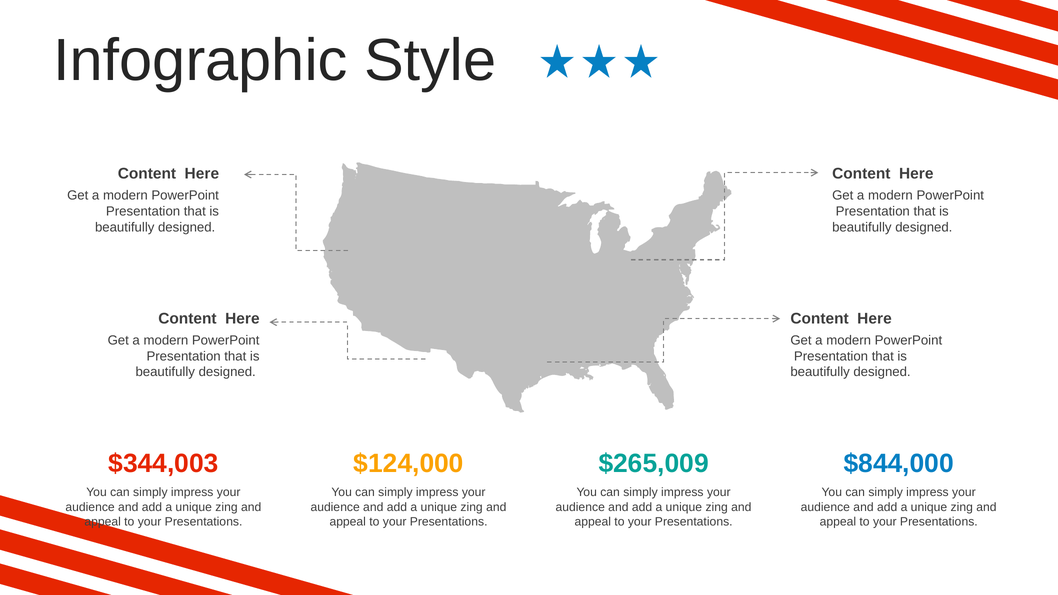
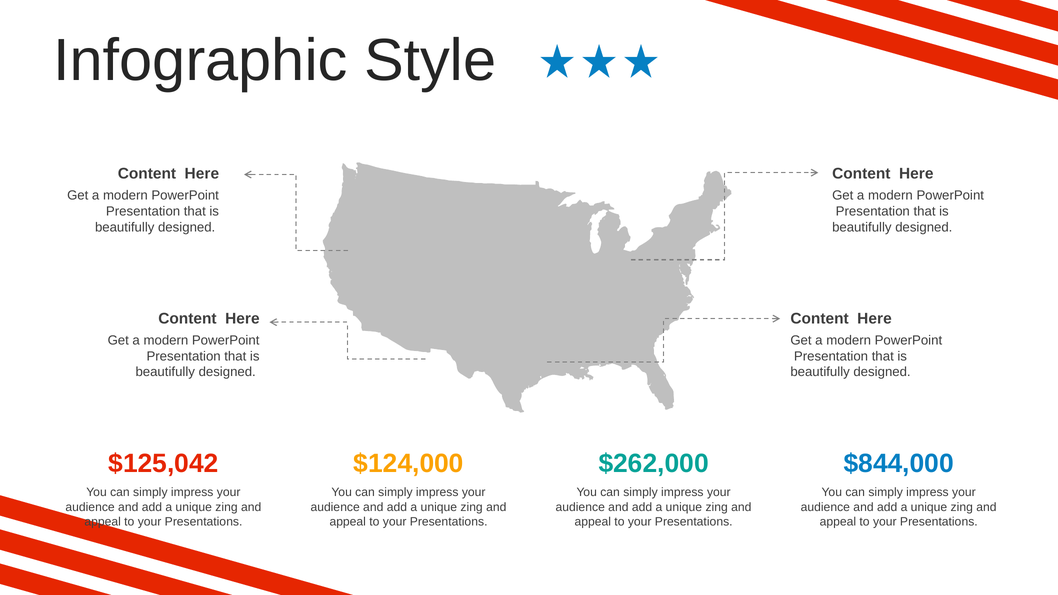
$344,003: $344,003 -> $125,042 (163, 464)
$265,009: $265,009 -> $262,000 (654, 464)
